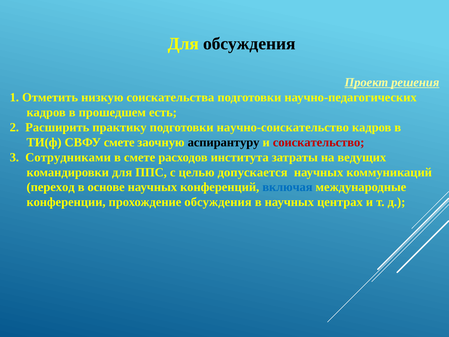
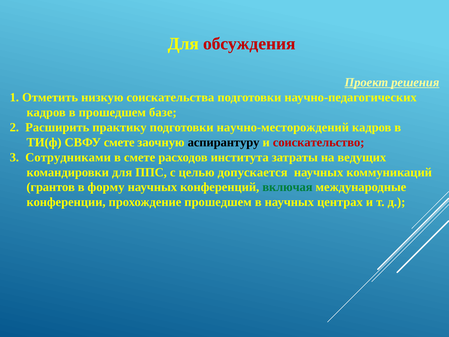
обсуждения colour: black -> red (249, 44)
есть: есть -> базе (163, 112)
научно-соискательство: научно-соискательство -> научно-месторождений (283, 127)
переход: переход -> грантов (51, 187)
основе: основе -> форму (106, 187)
включая colour: blue -> green (287, 187)
прохождение обсуждения: обсуждения -> прошедшем (218, 202)
